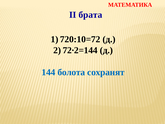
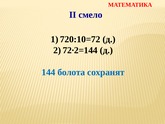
брата: брата -> смело (90, 15)
